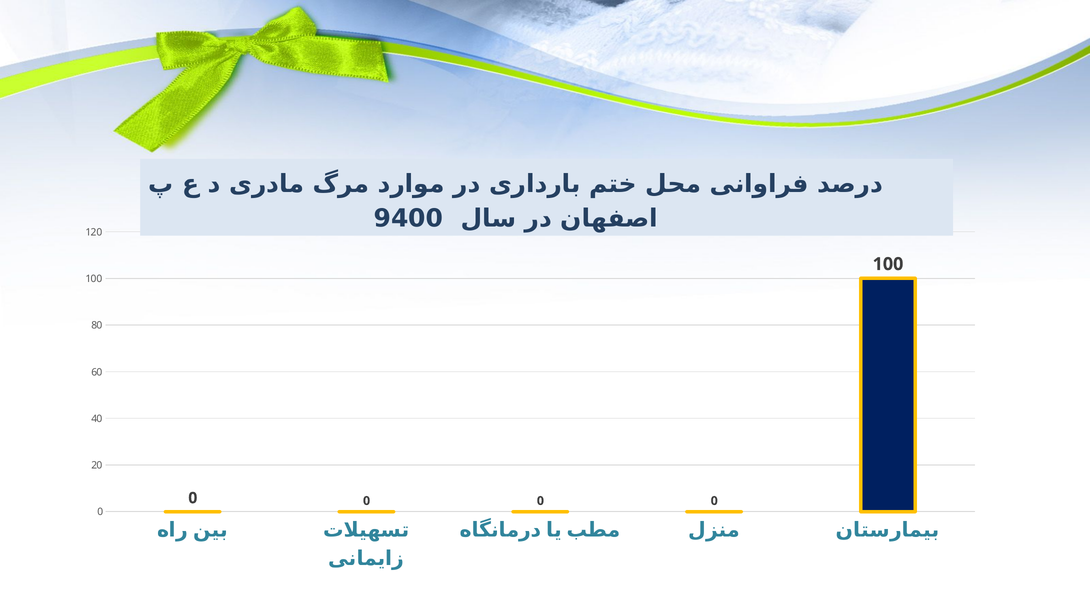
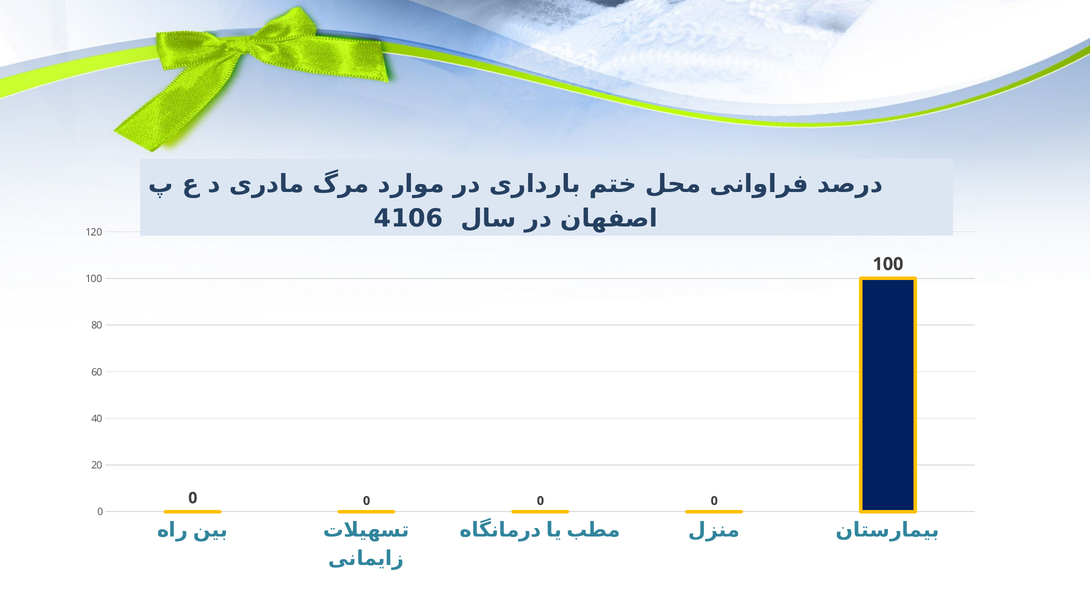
9400: 9400 -> 4106 (409, 218)
